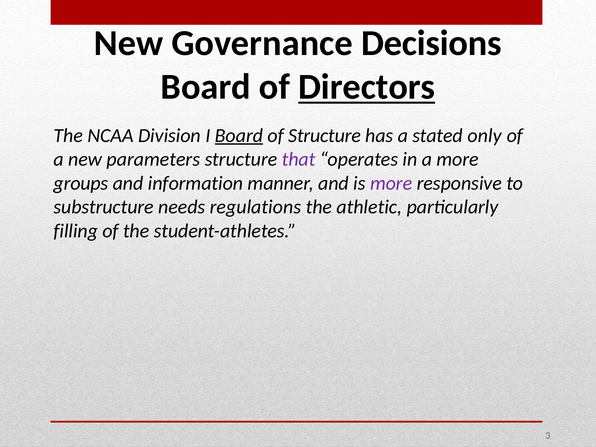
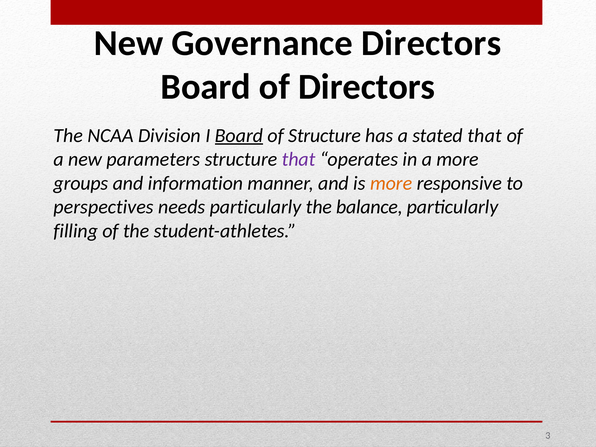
Governance Decisions: Decisions -> Directors (431, 43)
Directors underline: present -> none (367, 87)
stated only: only -> that (485, 135)
more colour: purple -> orange (391, 183)
substructure: substructure -> perspectives (104, 207)
needs regulations: regulations -> particularly (256, 207)
athletic: athletic -> balance (369, 207)
